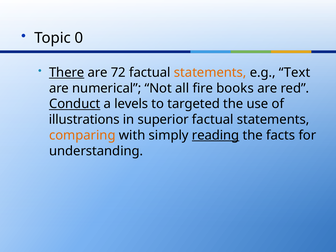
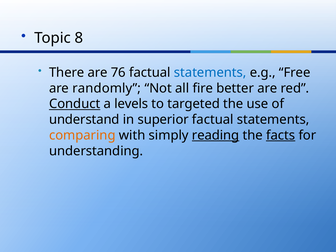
0: 0 -> 8 (79, 38)
There underline: present -> none (67, 73)
72: 72 -> 76 (118, 73)
statements colour: orange -> blue (210, 73)
Text: Text -> Free (295, 73)
numerical: numerical -> randomly (107, 88)
books: books -> better (235, 88)
illustrations: illustrations -> understand (84, 120)
facts underline: none -> present (281, 135)
